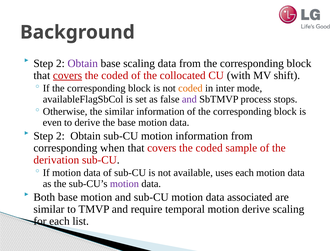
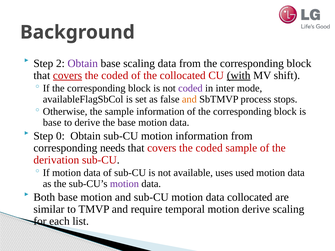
with underline: none -> present (239, 75)
coded colour: orange -> purple (190, 88)
and colour: purple -> orange (189, 99)
the similar: similar -> sample (119, 112)
even: even -> base (52, 123)
2: 2 -> 0 (60, 136)
when: when -> needs (113, 148)
uses each: each -> used (245, 173)
data associated: associated -> collocated (250, 197)
